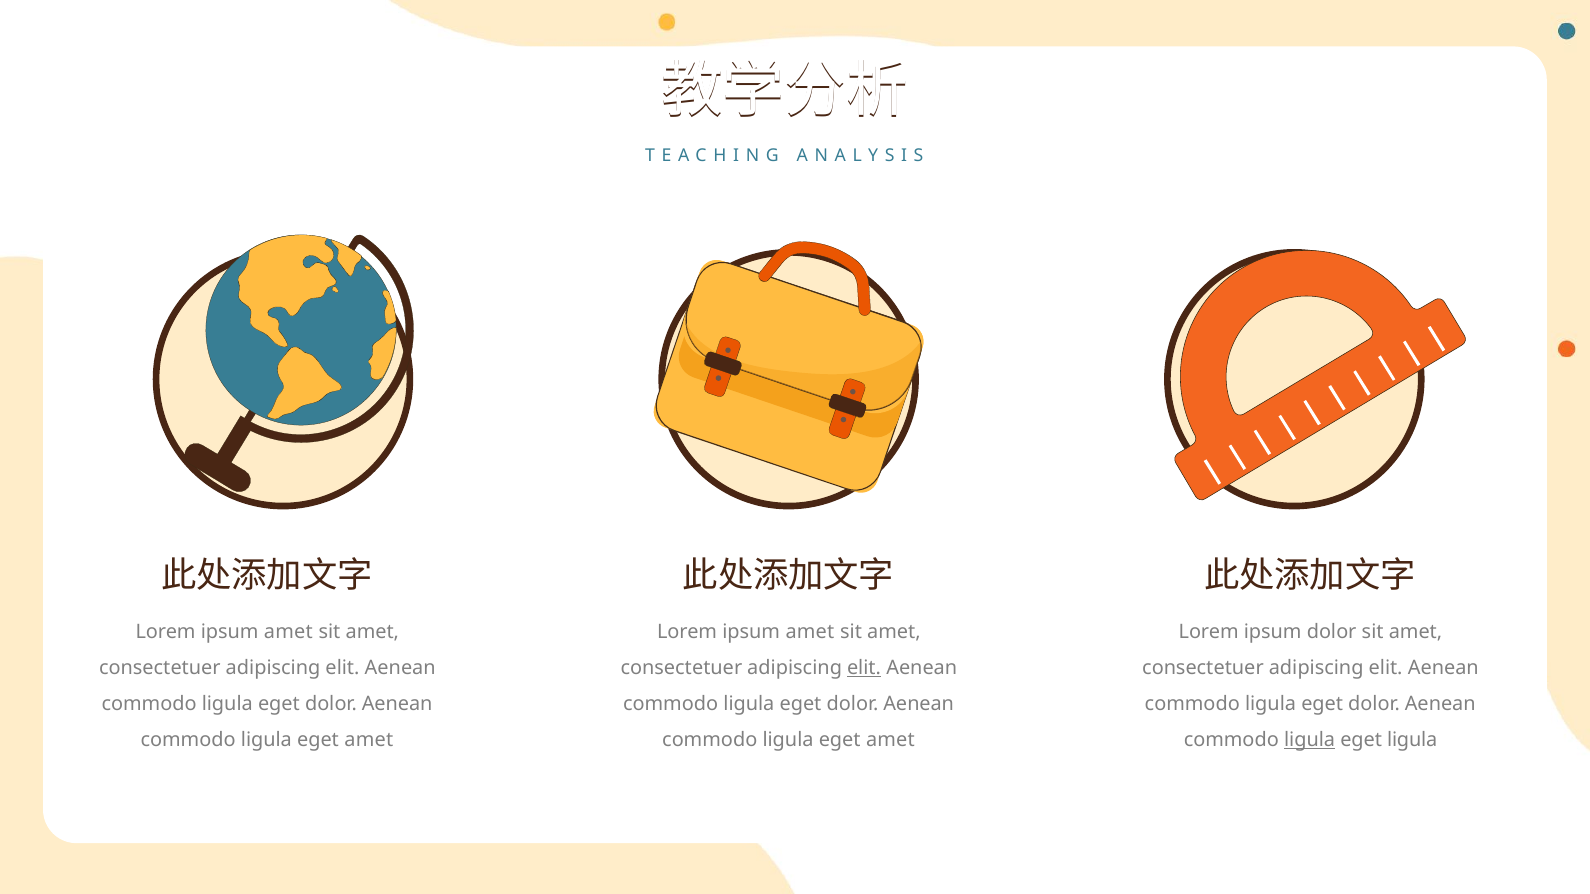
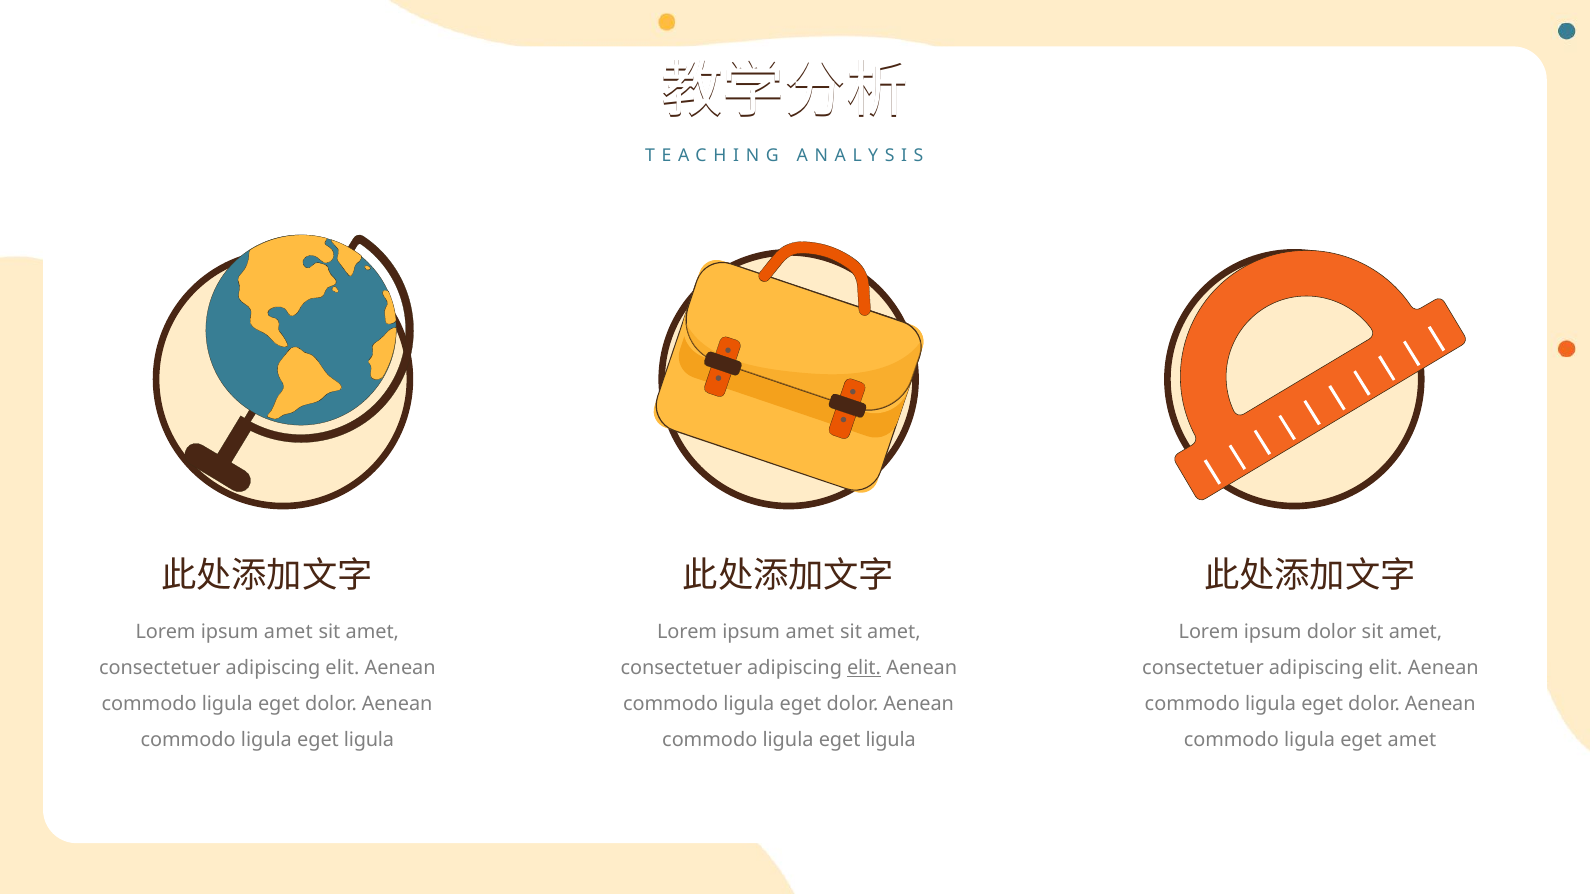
amet: amet -> ligula (369, 740)
amet: amet -> ligula (891, 740)
ligula underline: present -> none (1310, 740)
eget ligula: ligula -> amet (1412, 740)
